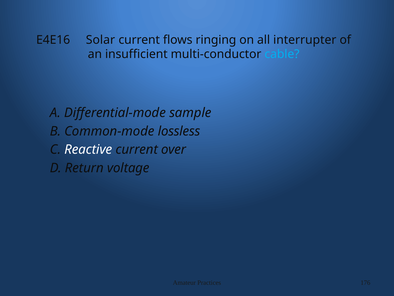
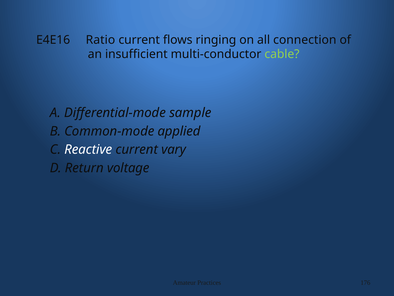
Solar: Solar -> Ratio (100, 40)
interrupter: interrupter -> connection (305, 40)
cable colour: light blue -> light green (282, 54)
lossless: lossless -> applied (179, 131)
over: over -> vary (174, 149)
